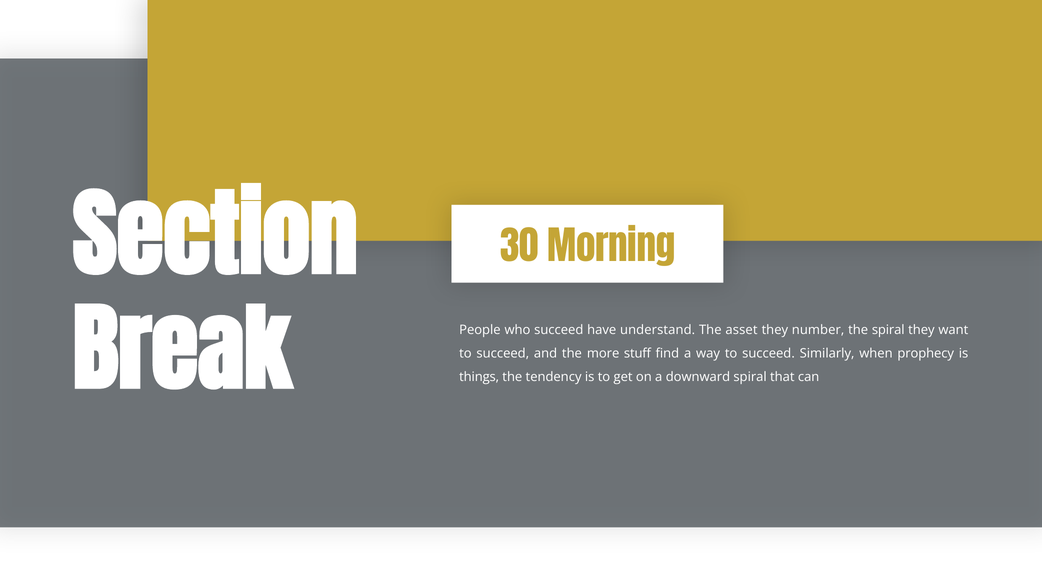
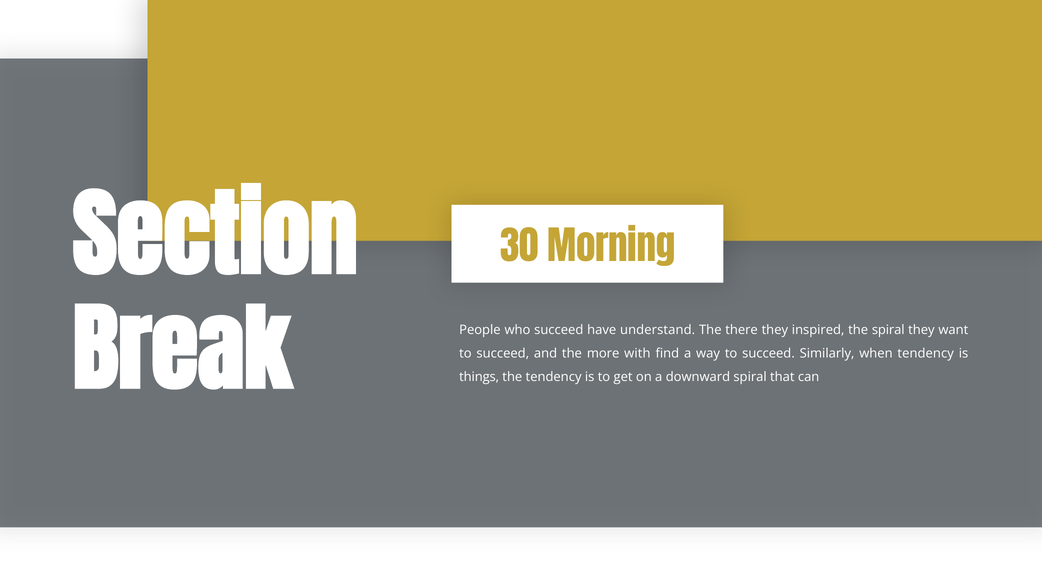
asset: asset -> there (742, 330)
number: number -> inspired (818, 330)
stuff: stuff -> with (637, 354)
when prophecy: prophecy -> tendency (926, 354)
